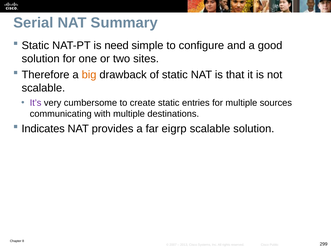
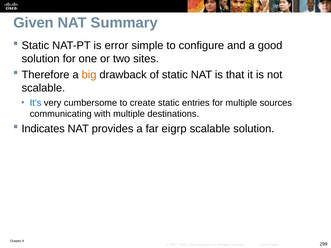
Serial: Serial -> Given (33, 23)
need: need -> error (116, 46)
It’s colour: purple -> blue (36, 103)
